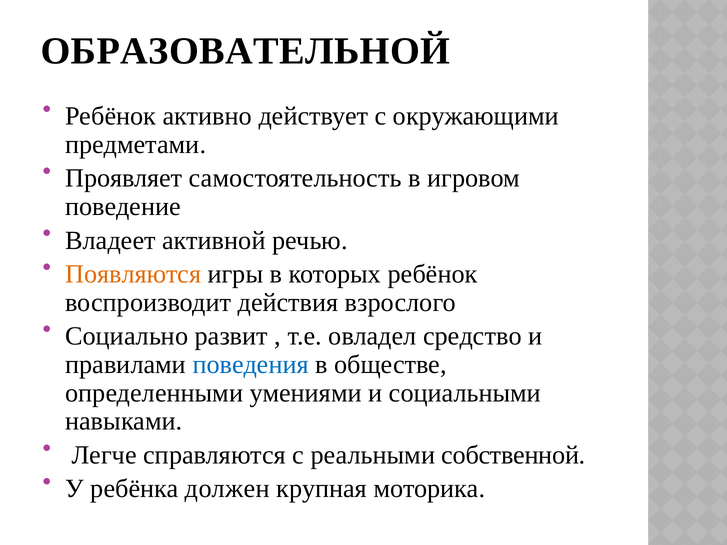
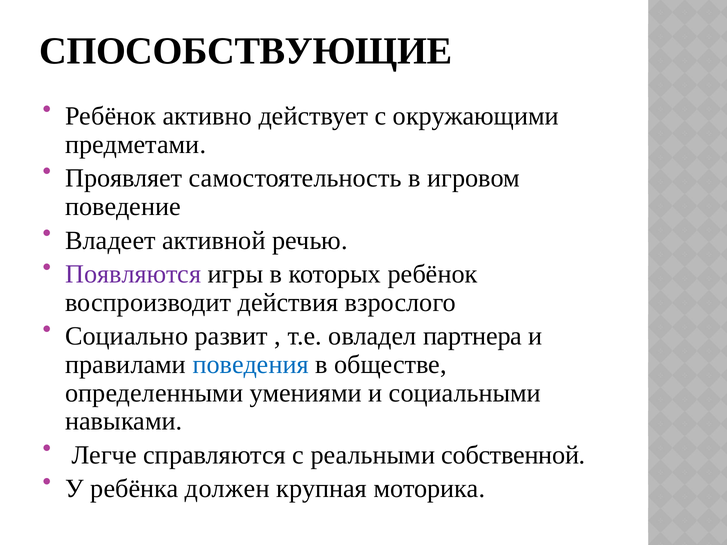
ОБРАЗОВАТЕЛЬНОЙ: ОБРАЗОВАТЕЛЬНОЙ -> СПОСОБСТВУЮЩИЕ (246, 51)
Появляются colour: orange -> purple (133, 274)
средство: средство -> партнера (473, 336)
